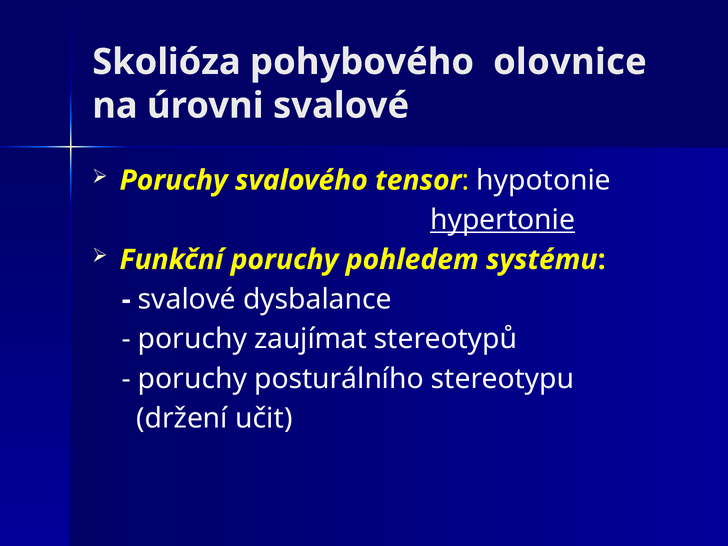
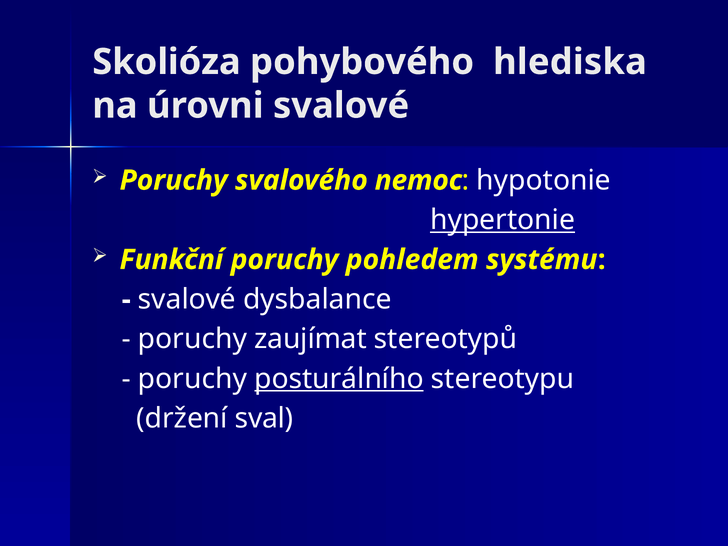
olovnice: olovnice -> hlediska (570, 62)
tensor: tensor -> nemoc (418, 180)
posturálního underline: none -> present (339, 379)
učit: učit -> sval (264, 418)
